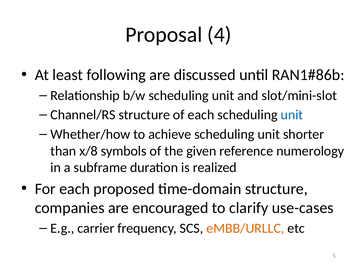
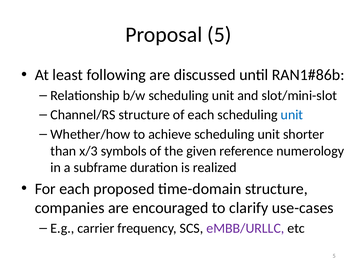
Proposal 4: 4 -> 5 (219, 35)
x/8: x/8 -> x/3 (89, 151)
eMBB/URLLC colour: orange -> purple (245, 228)
